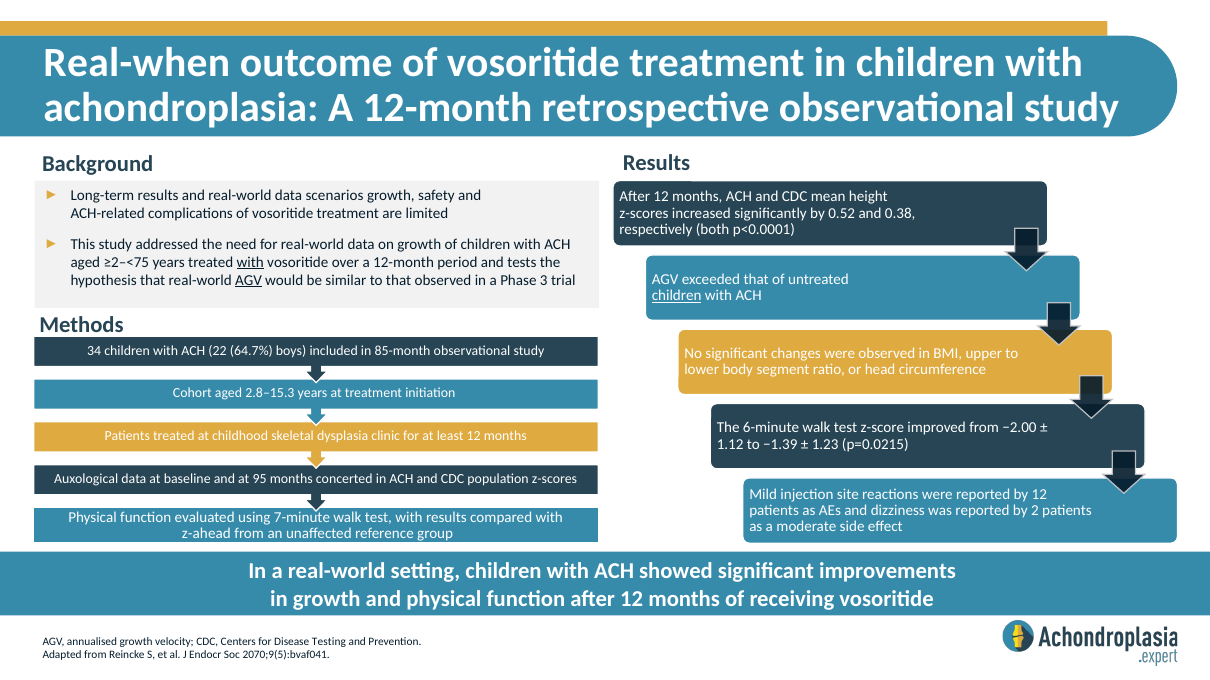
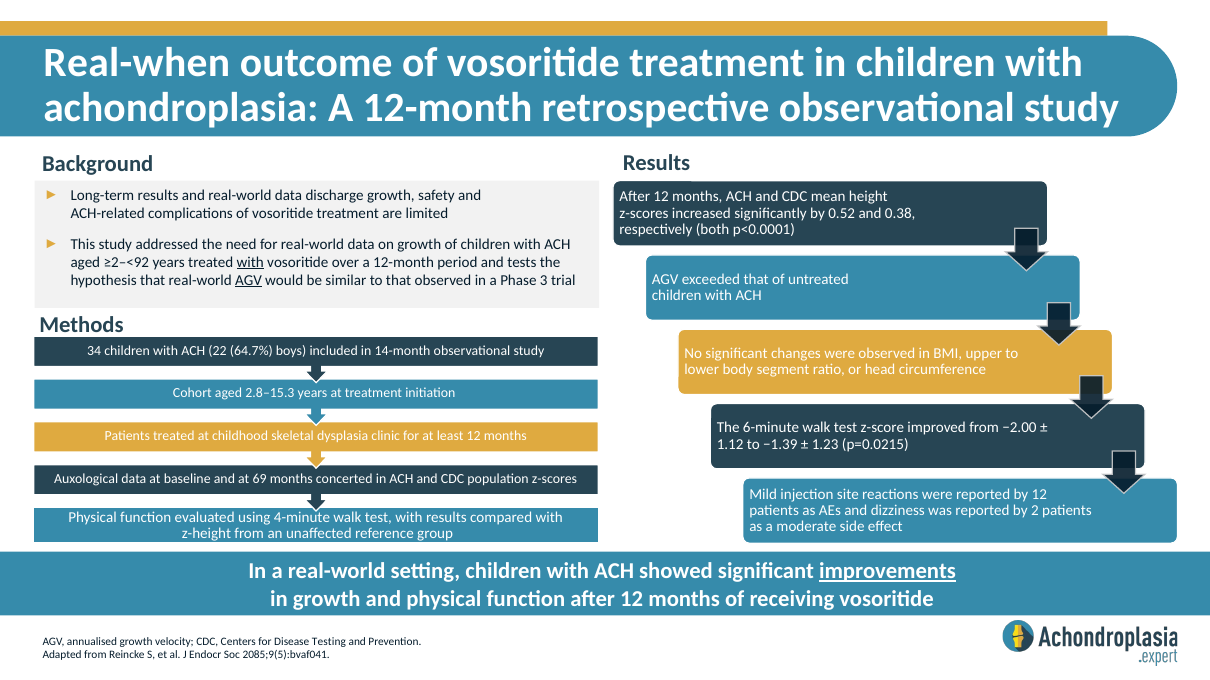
scenarios: scenarios -> discharge (335, 195)
≥2–<75: ≥2–<75 -> ≥2–<92 (126, 263)
children underline: present -> none (677, 296)
85-month: 85-month -> 14-month (403, 351)
95: 95 -> 69 (260, 479)
7-minute: 7-minute -> 4-minute (302, 517)
z-ahead: z-ahead -> z-height (206, 534)
improvements underline: none -> present (887, 572)
2070;9(5):bvaf041: 2070;9(5):bvaf041 -> 2085;9(5):bvaf041 (286, 656)
